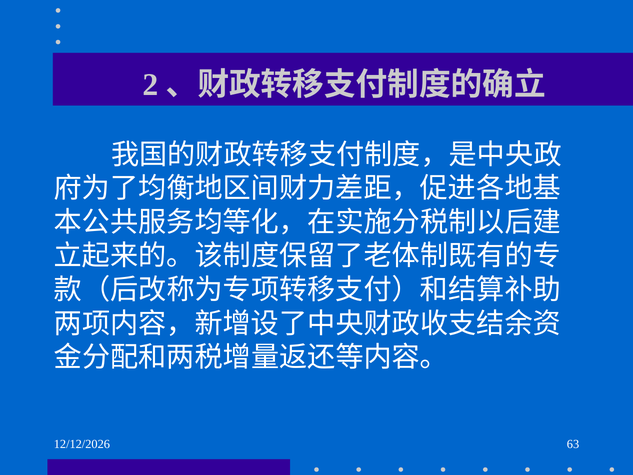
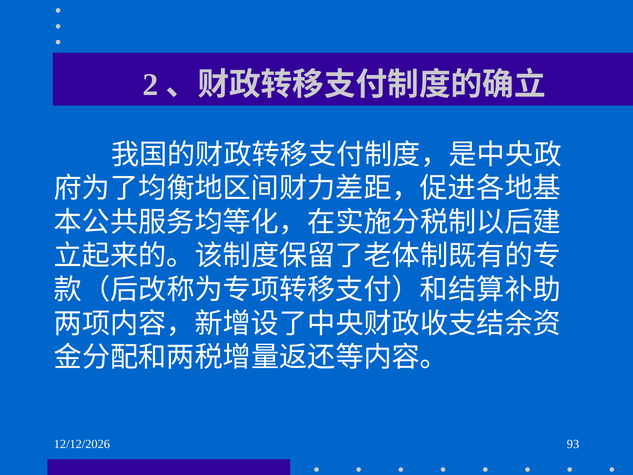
63: 63 -> 93 (573, 444)
